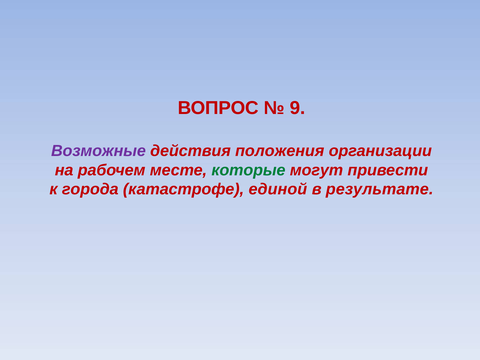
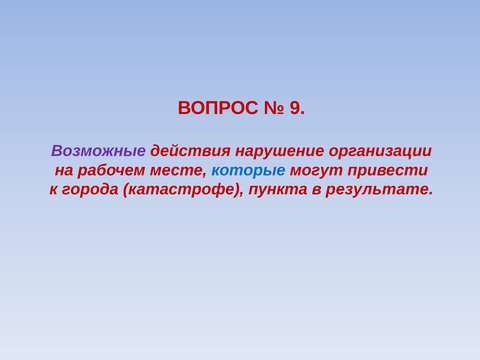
положения: положения -> нарушение (280, 151)
которые colour: green -> blue (248, 170)
единой: единой -> пункта (278, 189)
